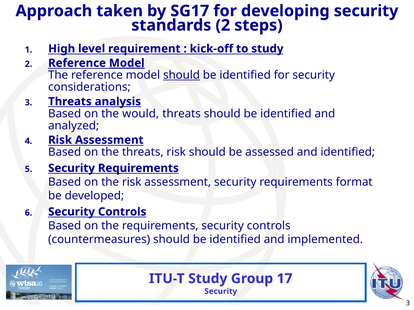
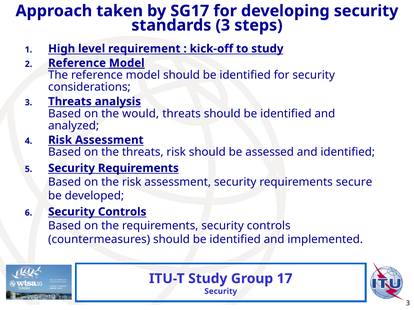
standards 2: 2 -> 3 (223, 25)
should underline: present -> none (181, 75)
format: format -> secure (354, 182)
